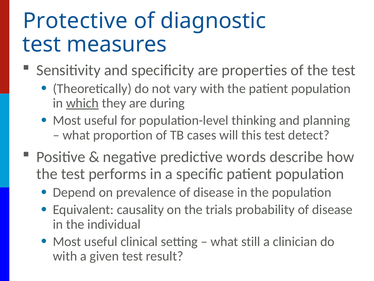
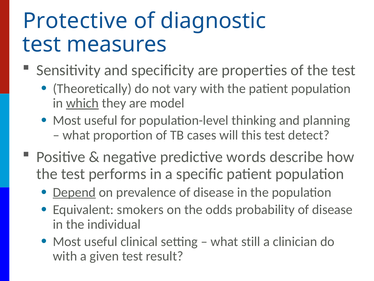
during: during -> model (167, 103)
Depend underline: none -> present (74, 192)
causality: causality -> smokers (140, 209)
trials: trials -> odds (219, 209)
